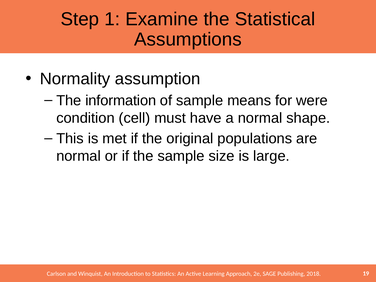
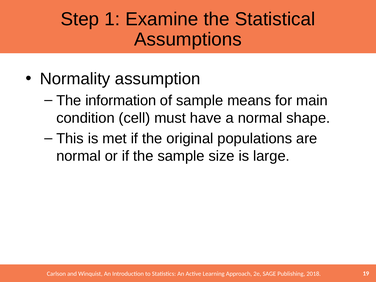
were: were -> main (312, 100)
